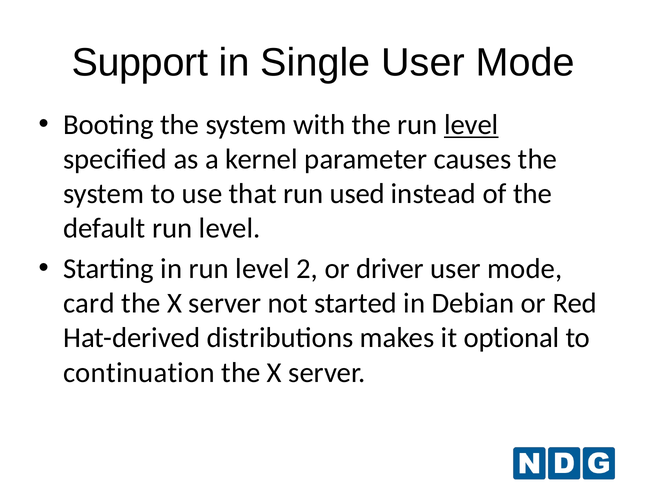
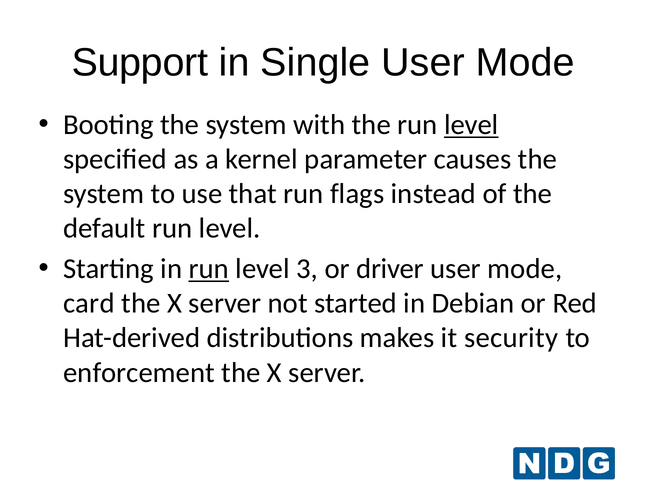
used: used -> flags (357, 194)
run underline: none -> present (209, 268)
2: 2 -> 3 (307, 268)
optional: optional -> security (511, 337)
continuation: continuation -> enforcement (139, 372)
